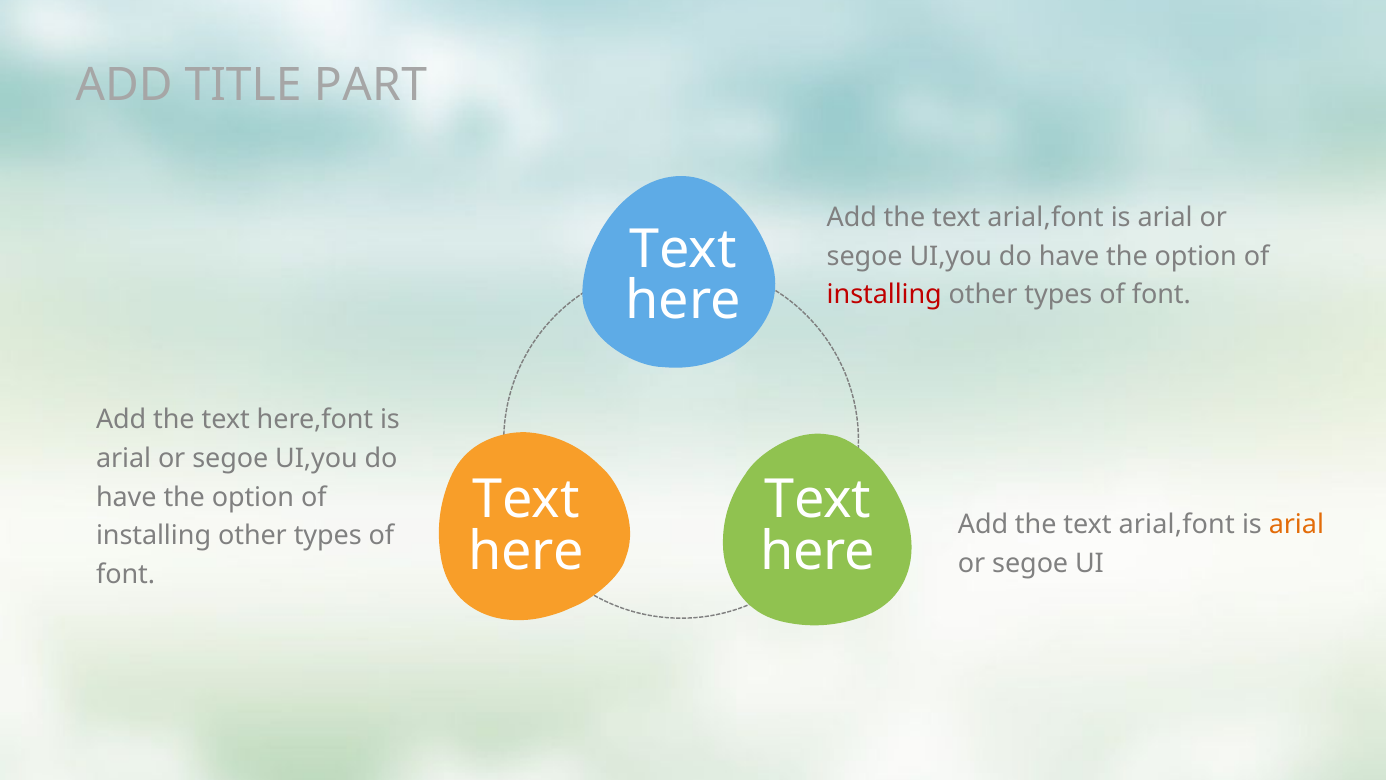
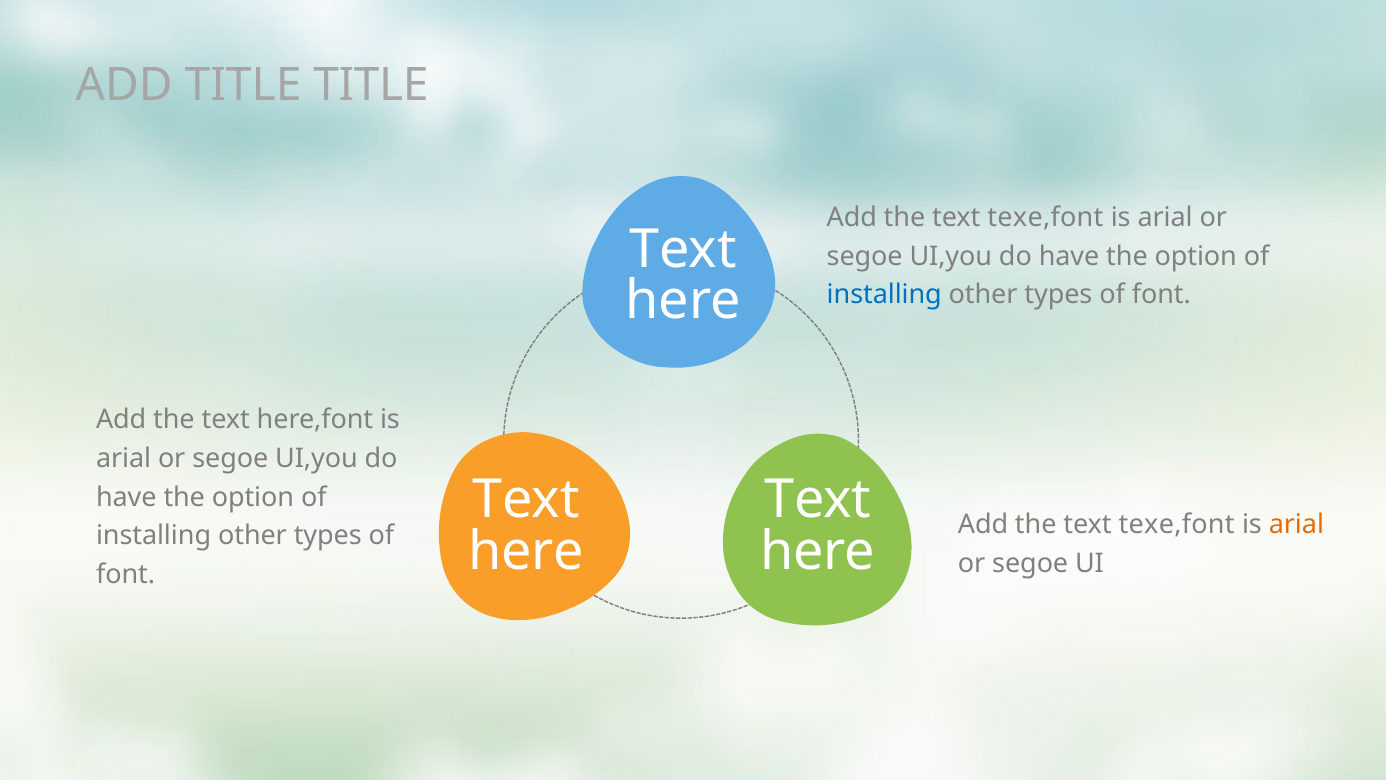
TITLE PART: PART -> TITLE (371, 85)
arial,font: arial,font -> texe,font (1045, 217)
installing colour: red -> blue (884, 295)
arial,font: arial,font -> texe,font (1177, 524)
